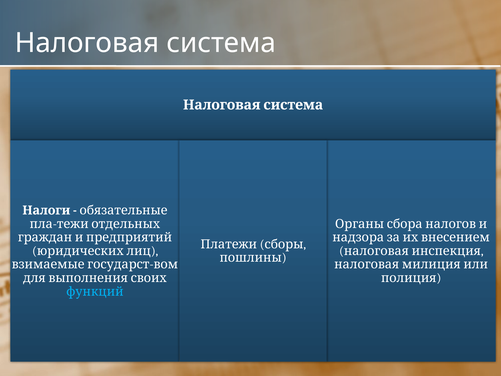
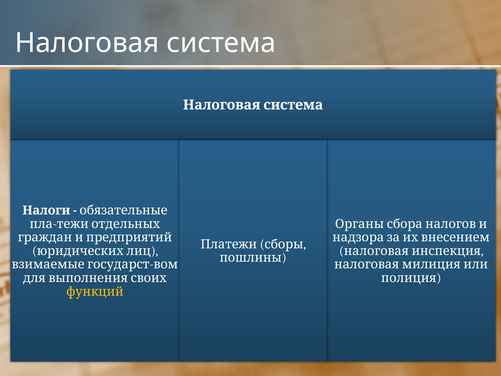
функций colour: light blue -> yellow (95, 291)
